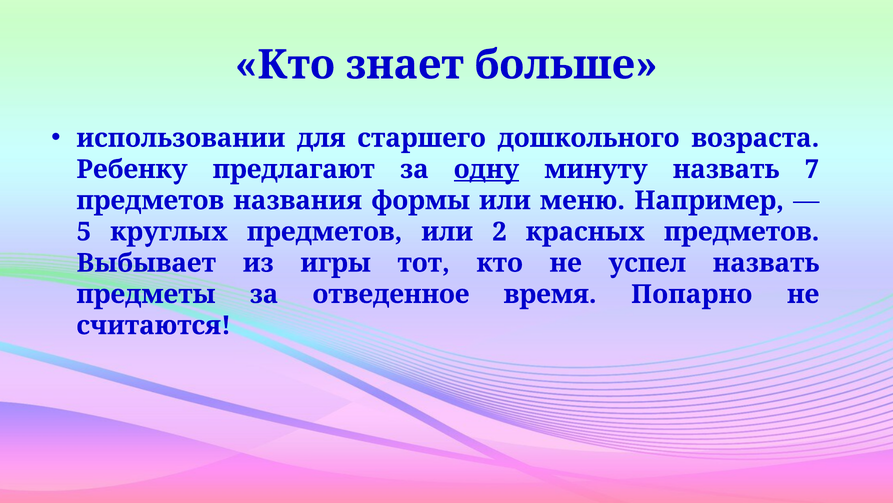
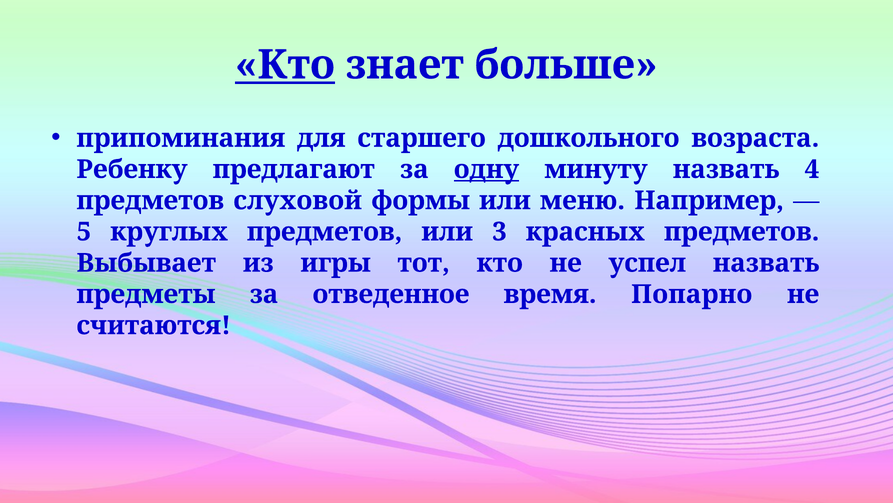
Кто underline: none -> present (285, 65)
использовании: использовании -> припоминания (181, 138)
7: 7 -> 4 (812, 169)
названия: названия -> слуховой (298, 200)
2: 2 -> 3 (499, 232)
